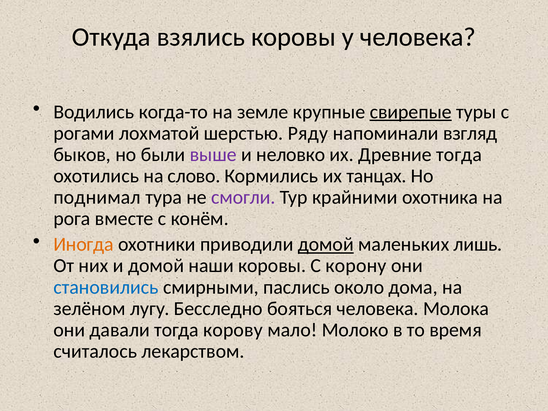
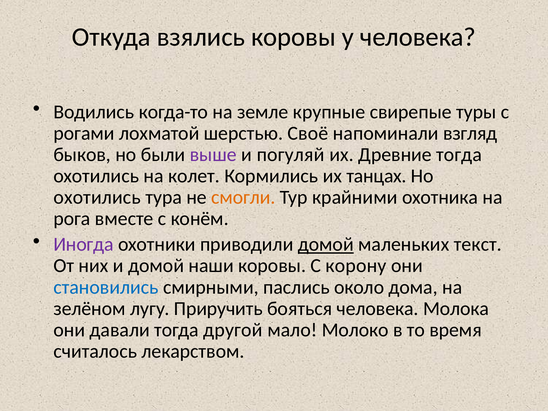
свирепые underline: present -> none (411, 112)
Ряду: Ряду -> Своё (308, 133)
неловко: неловко -> погуляй (291, 155)
слово: слово -> колет (194, 176)
поднимал: поднимал -> охотились (97, 197)
смогли colour: purple -> orange (243, 197)
Иногда colour: orange -> purple (84, 244)
лишь: лишь -> текст (478, 244)
Бесследно: Бесследно -> Приручить (218, 309)
корову: корову -> другой (233, 330)
